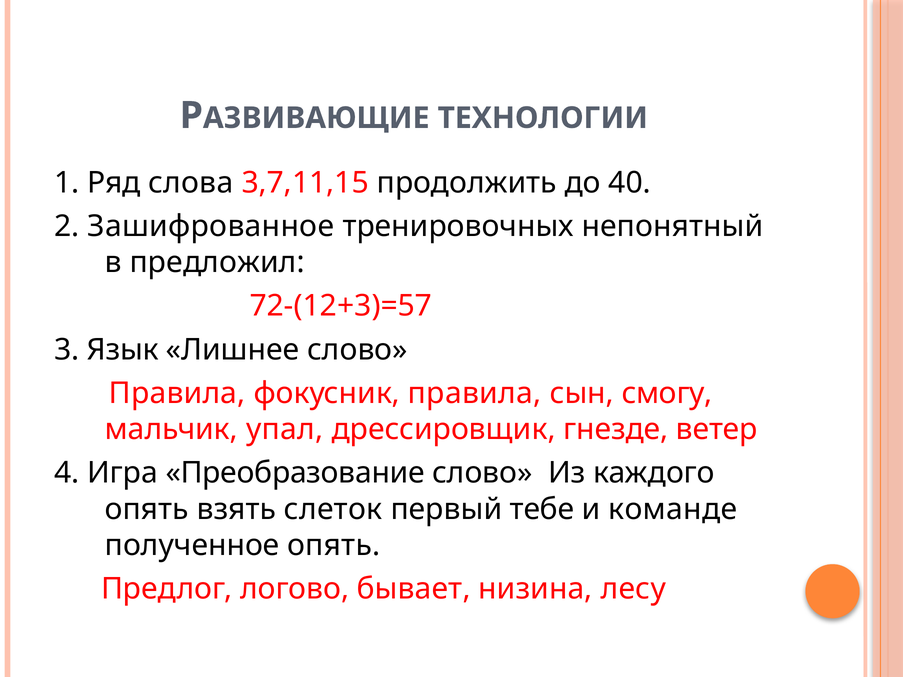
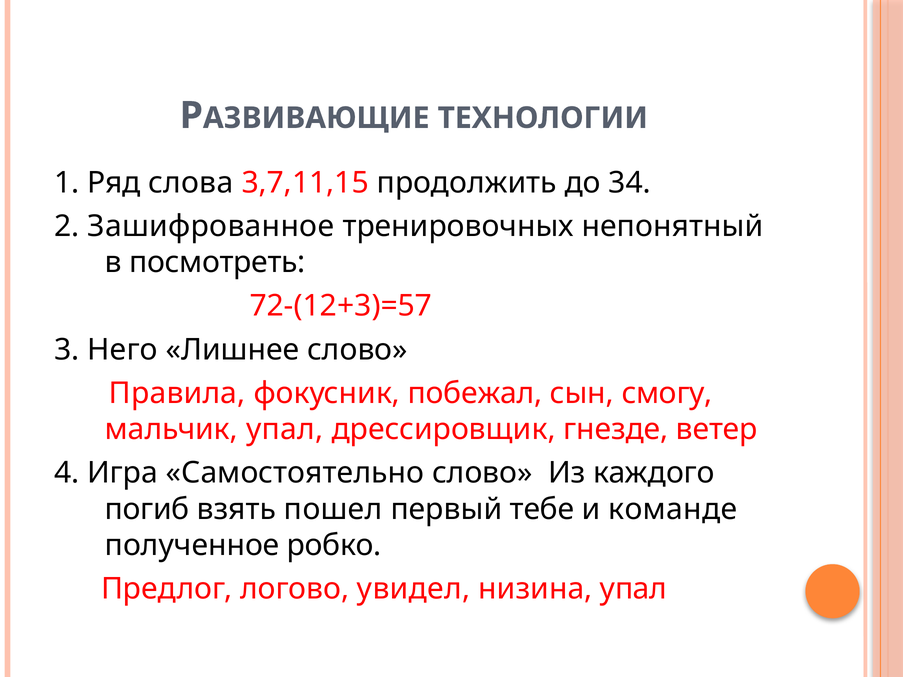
40: 40 -> 34 (630, 183)
предложил: предложил -> посмотреть (217, 262)
Язык: Язык -> Него (122, 350)
фокусник правила: правила -> побежал (475, 393)
Преобразование: Преобразование -> Самостоятельно (295, 473)
опять: опять -> погиб (147, 509)
слеток: слеток -> пошел (333, 509)
полученное опять: опять -> робко (334, 545)
бывает: бывает -> увидел (414, 589)
низина лесу: лесу -> упал (634, 589)
